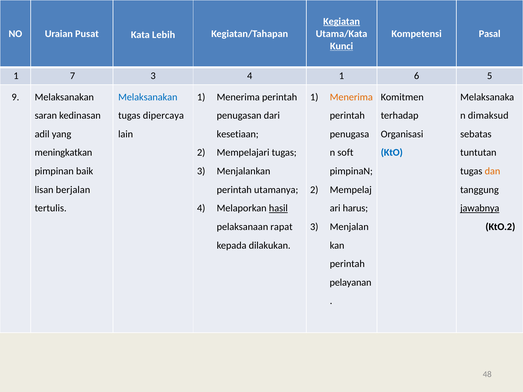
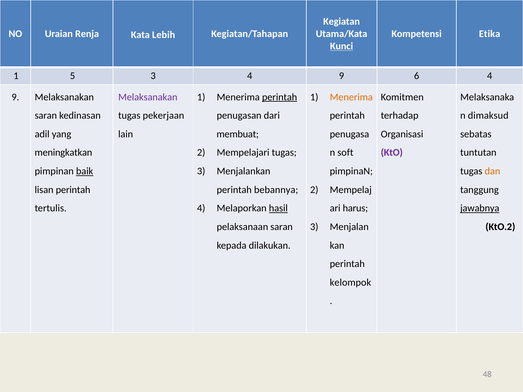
Kegiatan underline: present -> none (342, 21)
Pusat: Pusat -> Renja (87, 34)
Pasal: Pasal -> Etika (490, 34)
7: 7 -> 5 (73, 76)
3 4 1: 1 -> 9 (342, 76)
6 5: 5 -> 4 (490, 76)
Melaksanakan colour: blue -> purple (148, 97)
perintah underline: none -> present (280, 97)
dipercaya: dipercaya -> pekerjaan (163, 116)
kesetiaan: kesetiaan -> membuat (238, 134)
KtO colour: blue -> purple (392, 153)
baik underline: none -> present (85, 171)
lisan berjalan: berjalan -> perintah (73, 190)
utamanya: utamanya -> bebannya (276, 190)
pelaksanaan rapat: rapat -> saran (282, 227)
pelayanan: pelayanan -> kelompok (350, 283)
